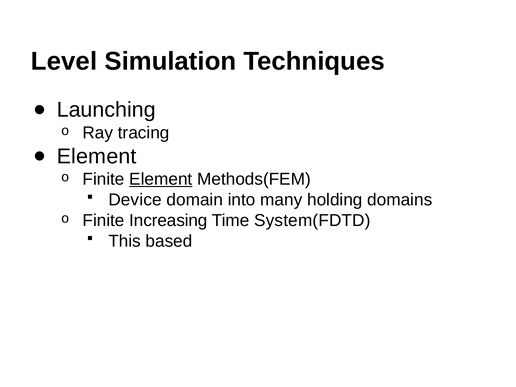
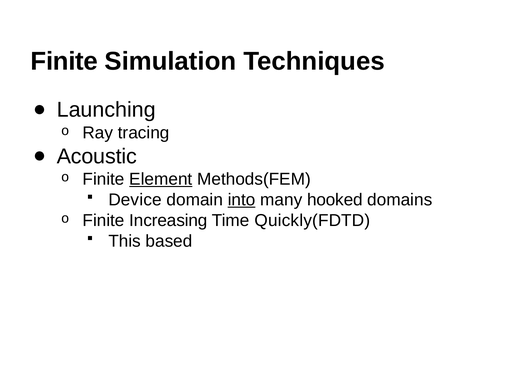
Level: Level -> Finite (64, 61)
Element: Element -> Acoustic (97, 156)
into underline: none -> present (242, 200)
holding: holding -> hooked (335, 200)
System(FDTD: System(FDTD -> Quickly(FDTD (312, 221)
